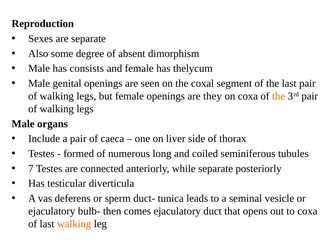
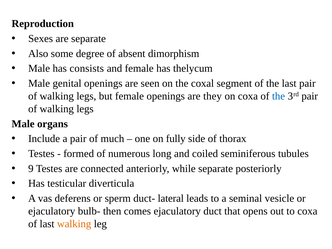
the colour: orange -> blue (279, 96)
caeca: caeca -> much (112, 139)
liver: liver -> fully (176, 139)
7: 7 -> 9 (31, 169)
tunica: tunica -> lateral (171, 198)
